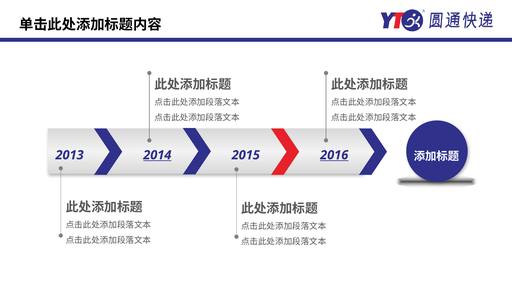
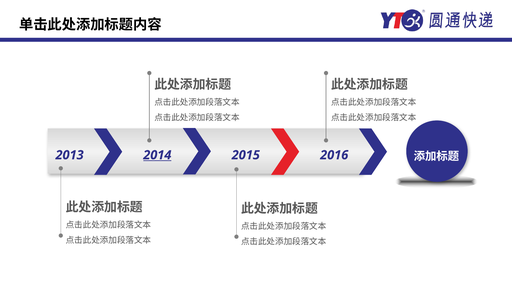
2016 underline: present -> none (334, 155)
